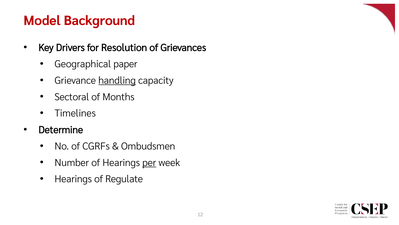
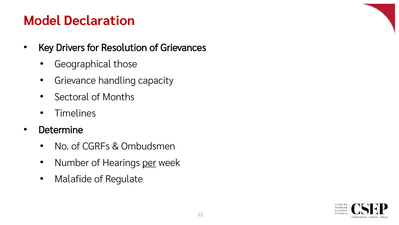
Background: Background -> Declaration (99, 21)
paper: paper -> those (125, 64)
handling underline: present -> none (117, 80)
Hearings: Hearings -> Malafide (73, 179)
